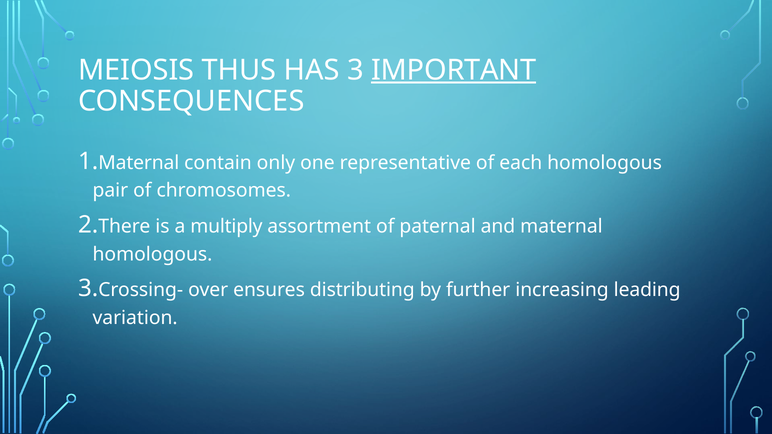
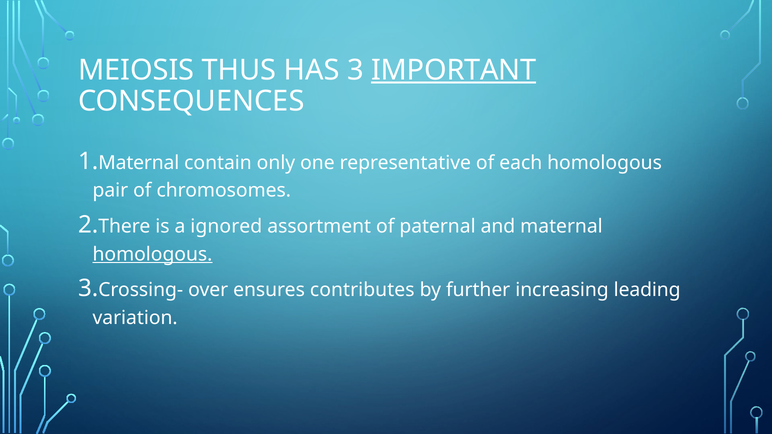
multiply: multiply -> ignored (226, 227)
homologous underline: none -> present (152, 254)
distributing: distributing -> contributes (362, 290)
